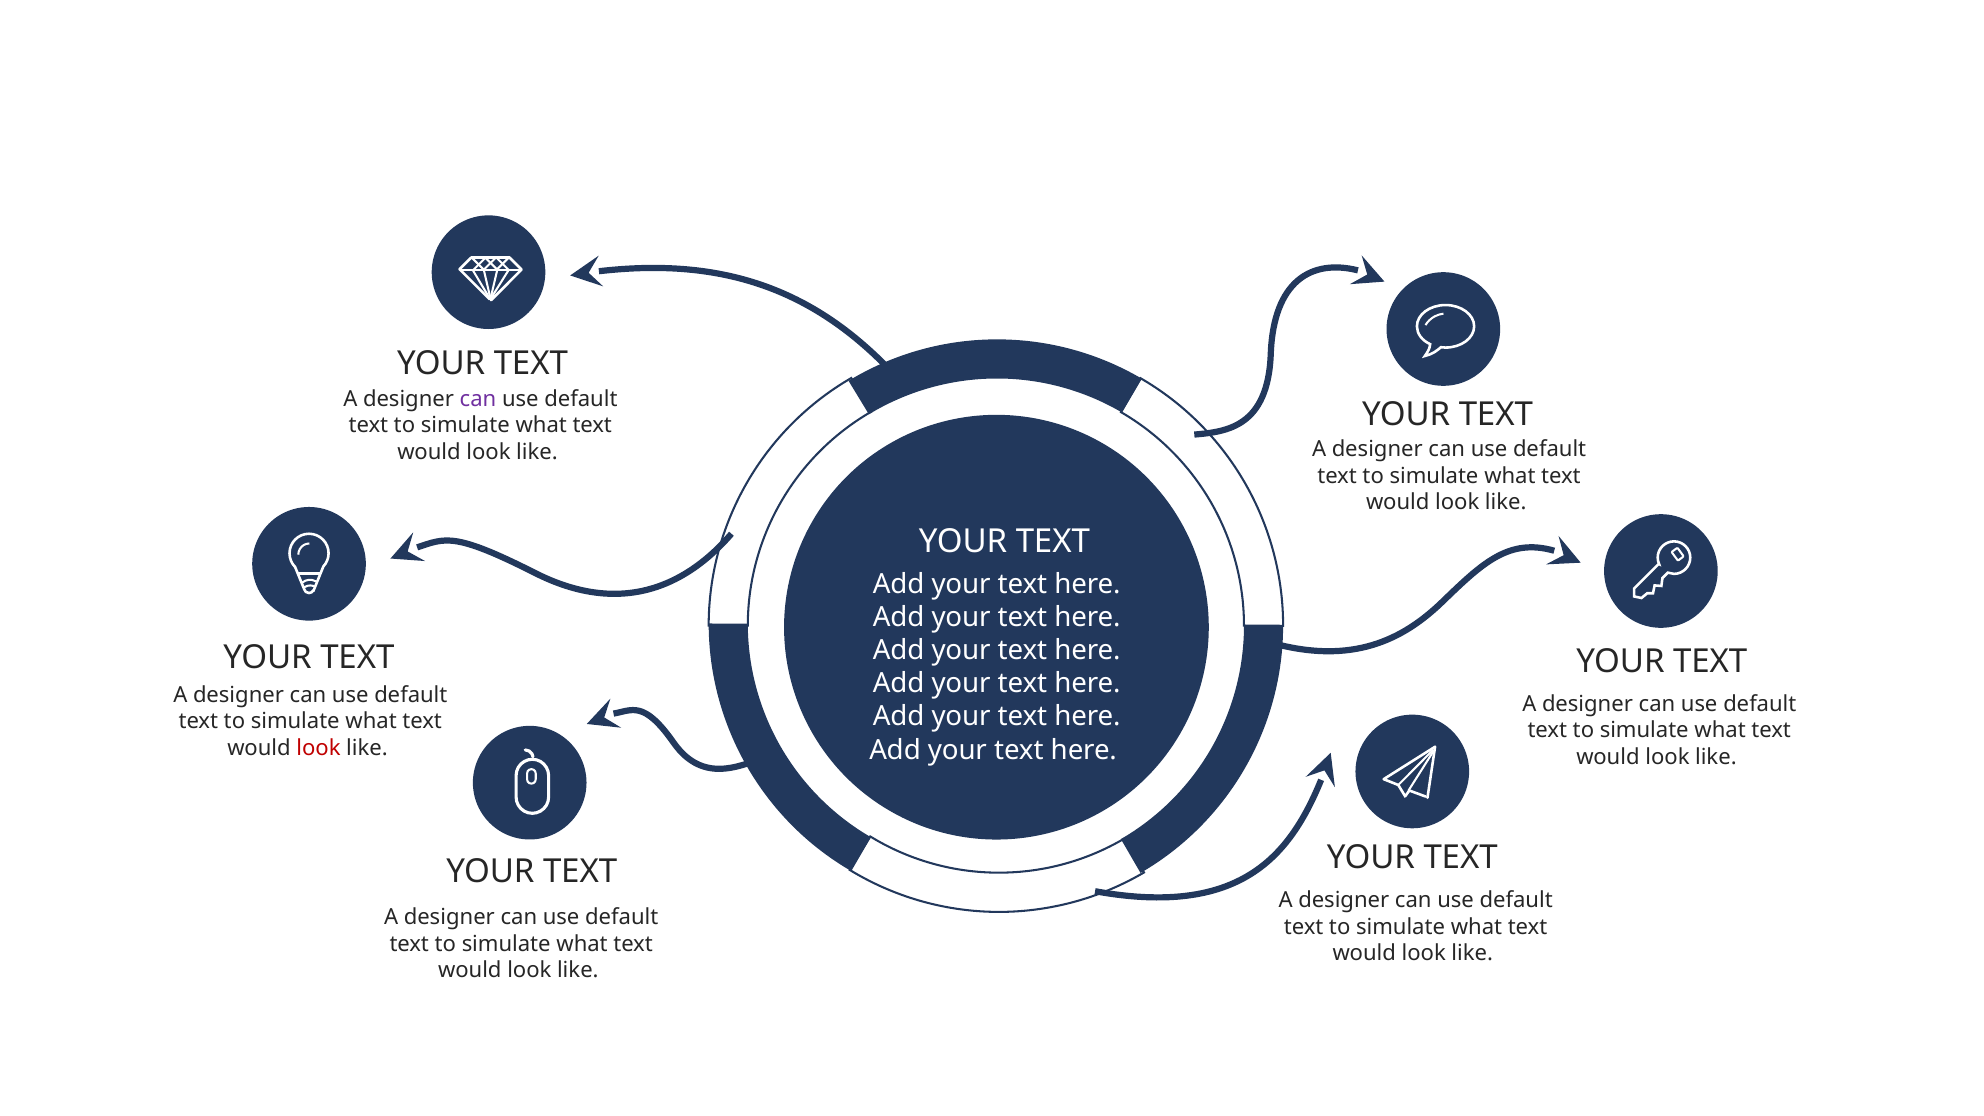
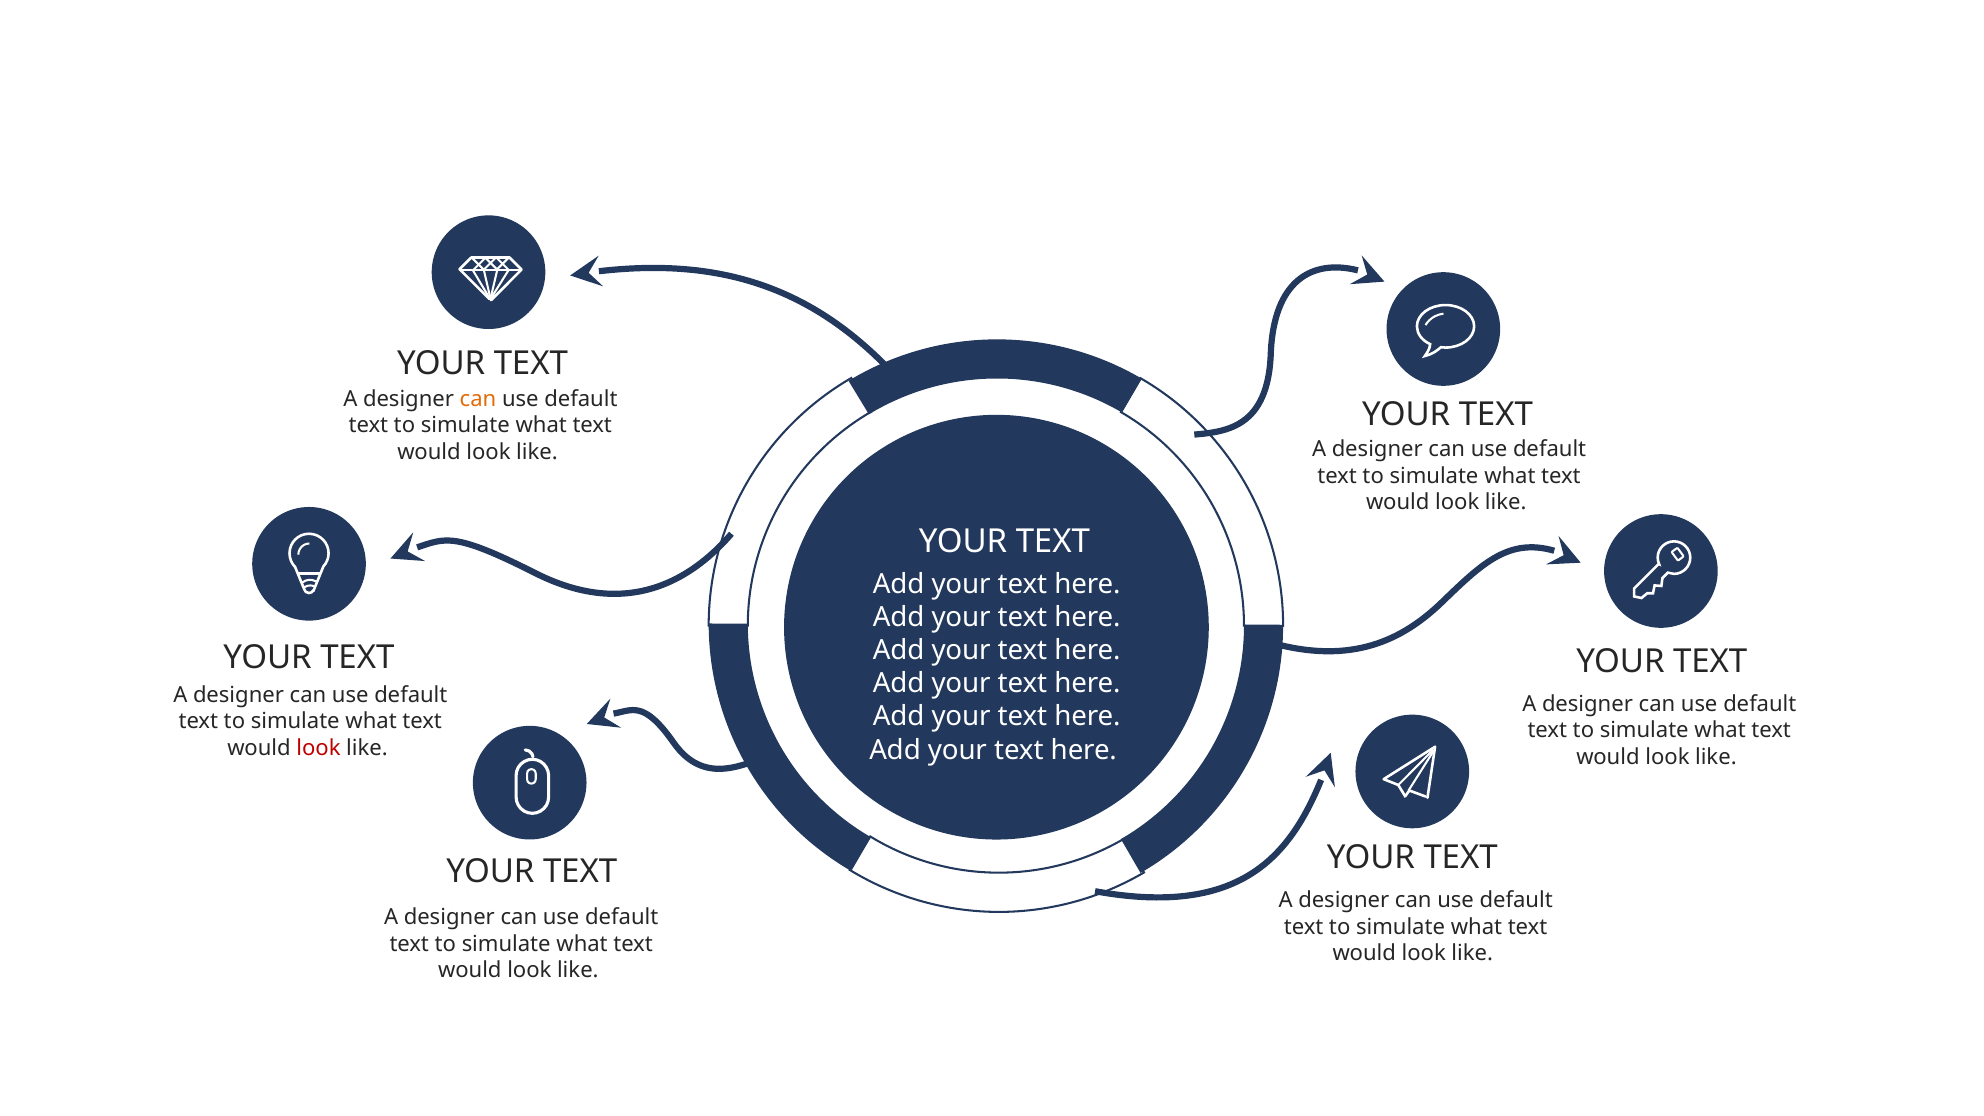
can colour: purple -> orange (478, 399)
